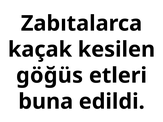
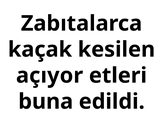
göğüs: göğüs -> açıyor (50, 76)
